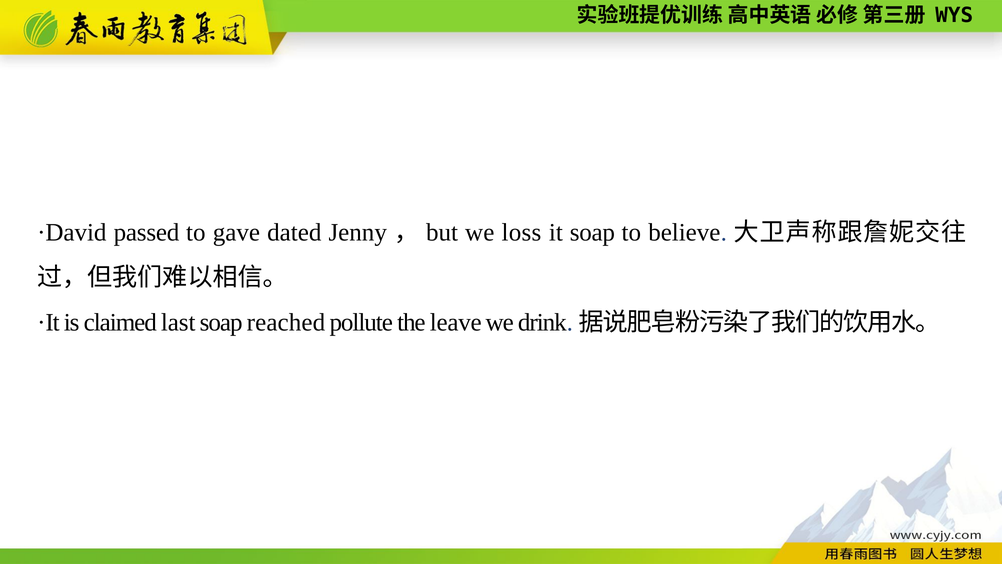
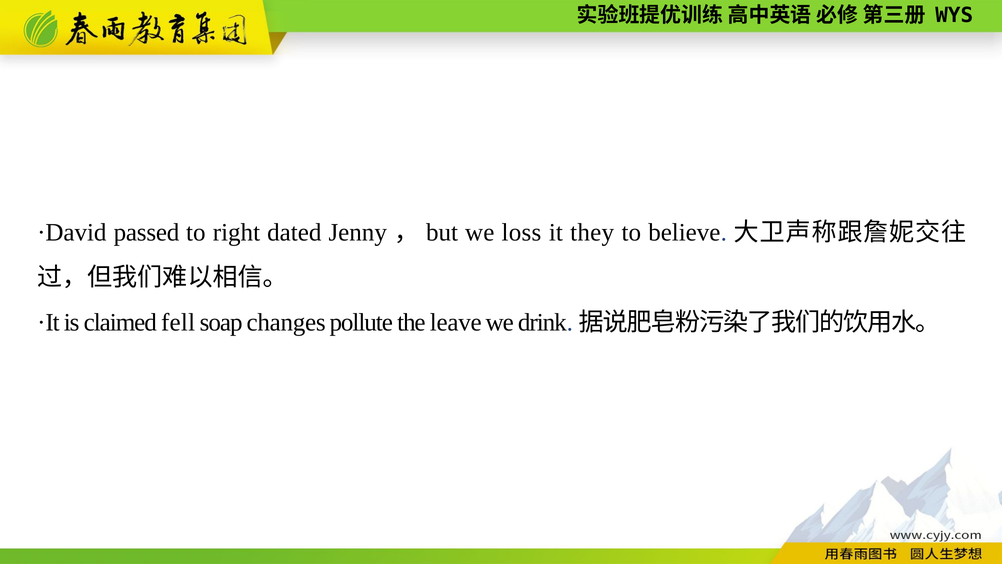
gave: gave -> right (236, 232)
it soap: soap -> they (592, 232)
last: last -> fell (178, 322)
reached: reached -> changes (286, 322)
